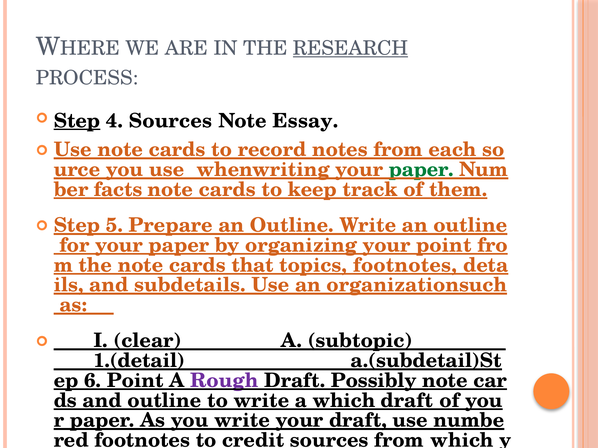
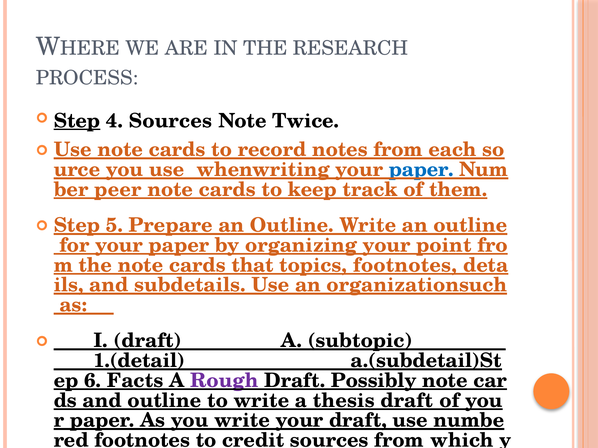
RESEARCH underline: present -> none (351, 48)
Essay: Essay -> Twice (306, 121)
paper colour: green -> blue (421, 170)
facts: facts -> peer (118, 190)
I clear: clear -> draft (148, 341)
6 Point: Point -> Facts (135, 381)
a which: which -> thesis (344, 401)
